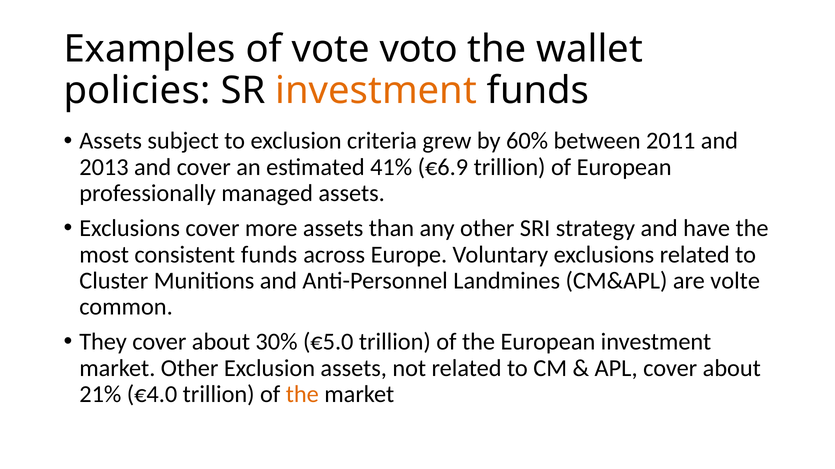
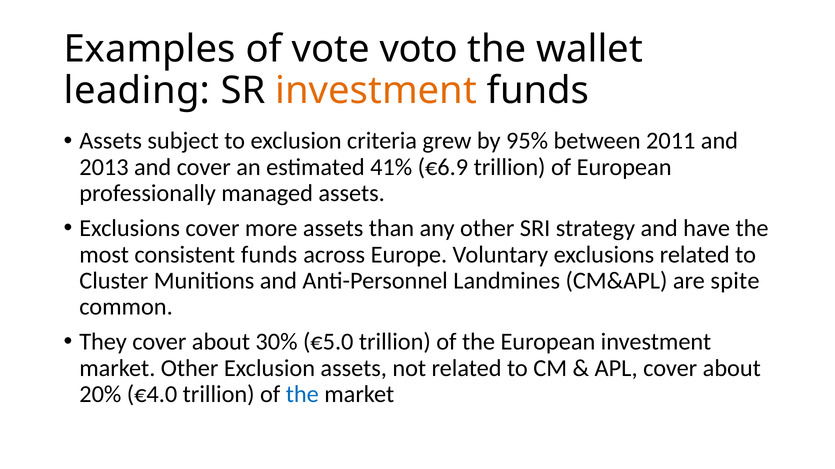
policies: policies -> leading (137, 91)
60%: 60% -> 95% (527, 141)
volte: volte -> spite (735, 281)
21%: 21% -> 20% (100, 395)
the colour: orange -> blue (302, 395)
